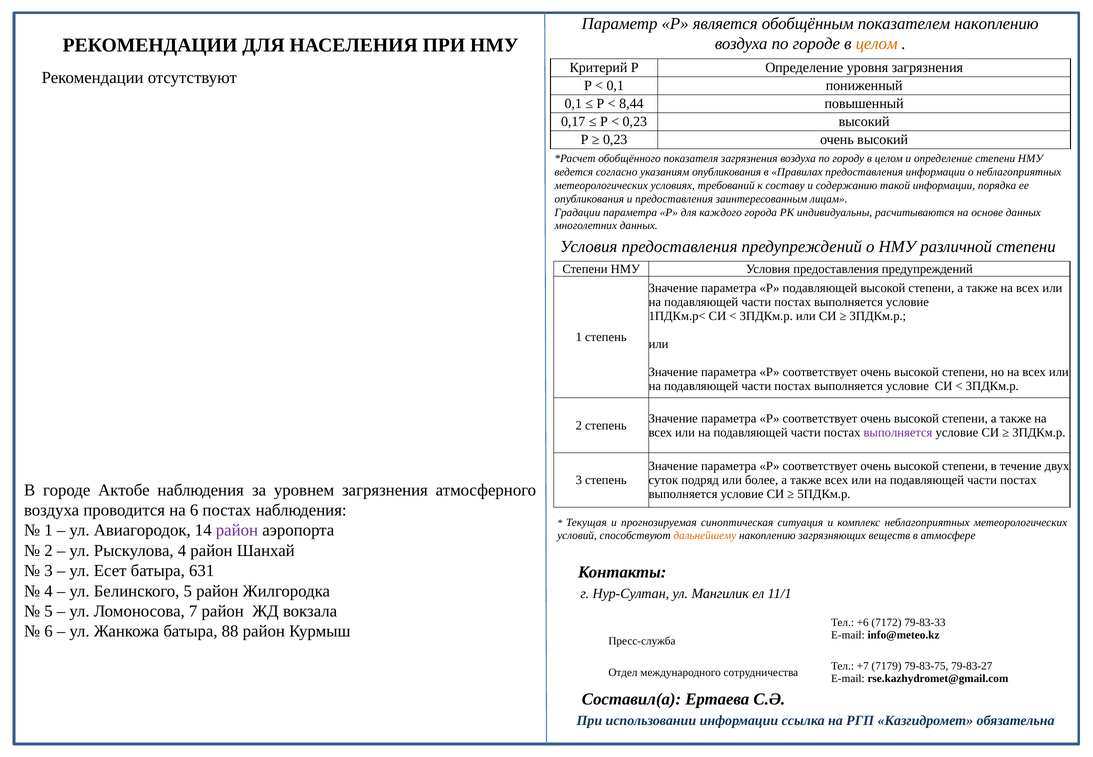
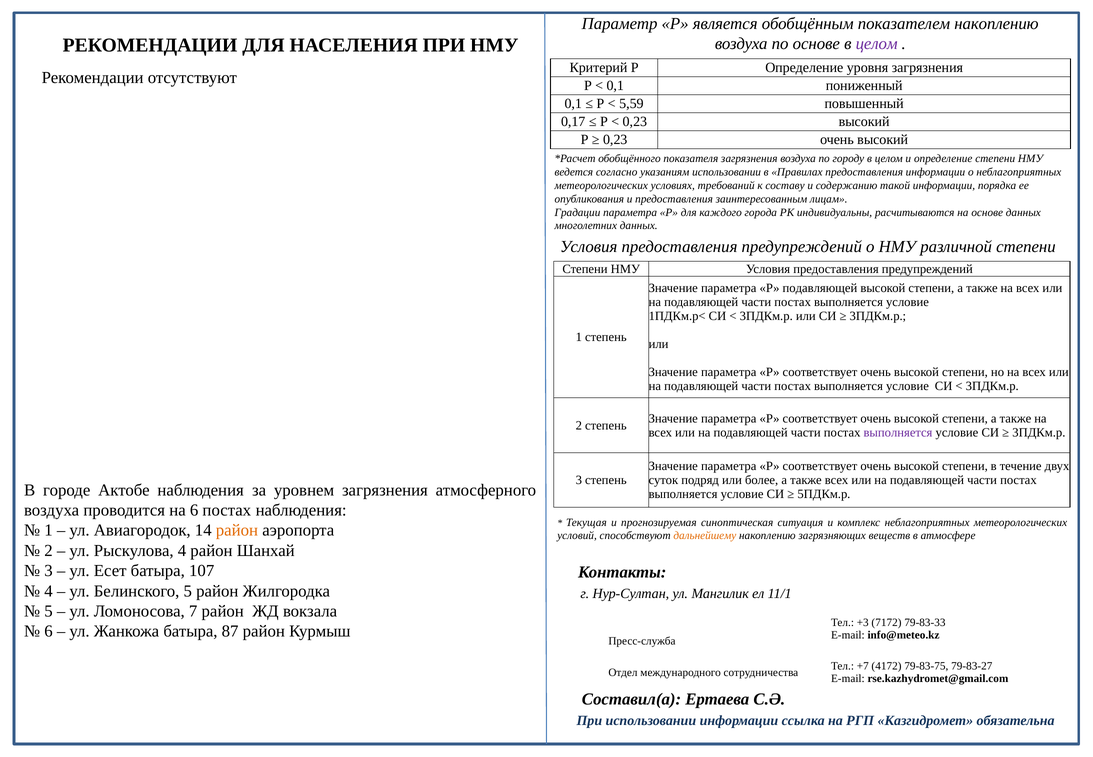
по городе: городе -> основе (816, 44)
целом colour: orange -> purple (877, 44)
8,44: 8,44 -> 5,59 (631, 104)
указаниям опубликования: опубликования -> использовании (727, 172)
район colour: purple -> orange (237, 530)
631: 631 -> 107 (202, 571)
+6: +6 -> +3 (863, 622)
88: 88 -> 87 (230, 631)
7179: 7179 -> 4172 (887, 666)
